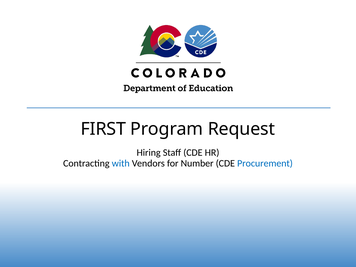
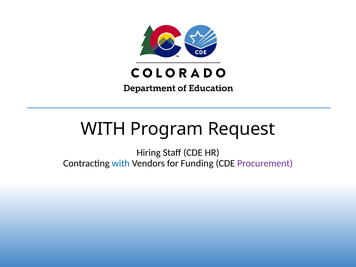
FIRST: FIRST -> WITH (103, 129)
Number: Number -> Funding (197, 163)
Procurement colour: blue -> purple (265, 163)
